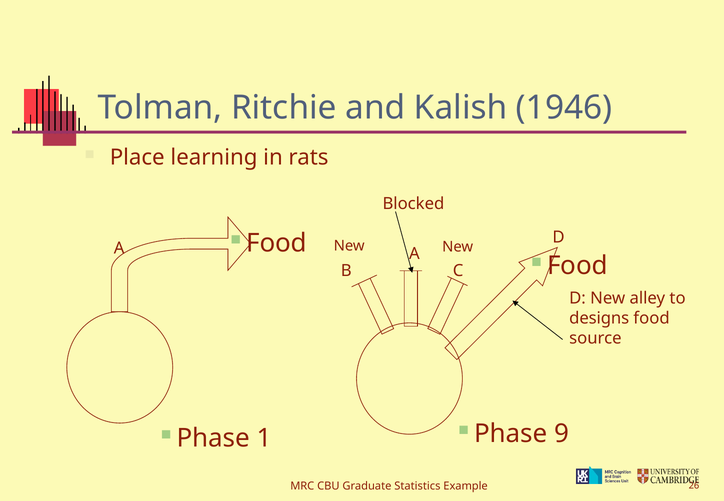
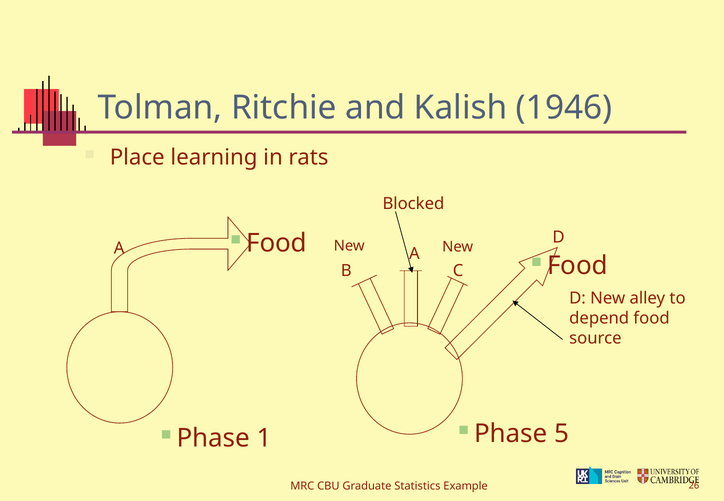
designs: designs -> depend (599, 319)
9: 9 -> 5 (562, 434)
